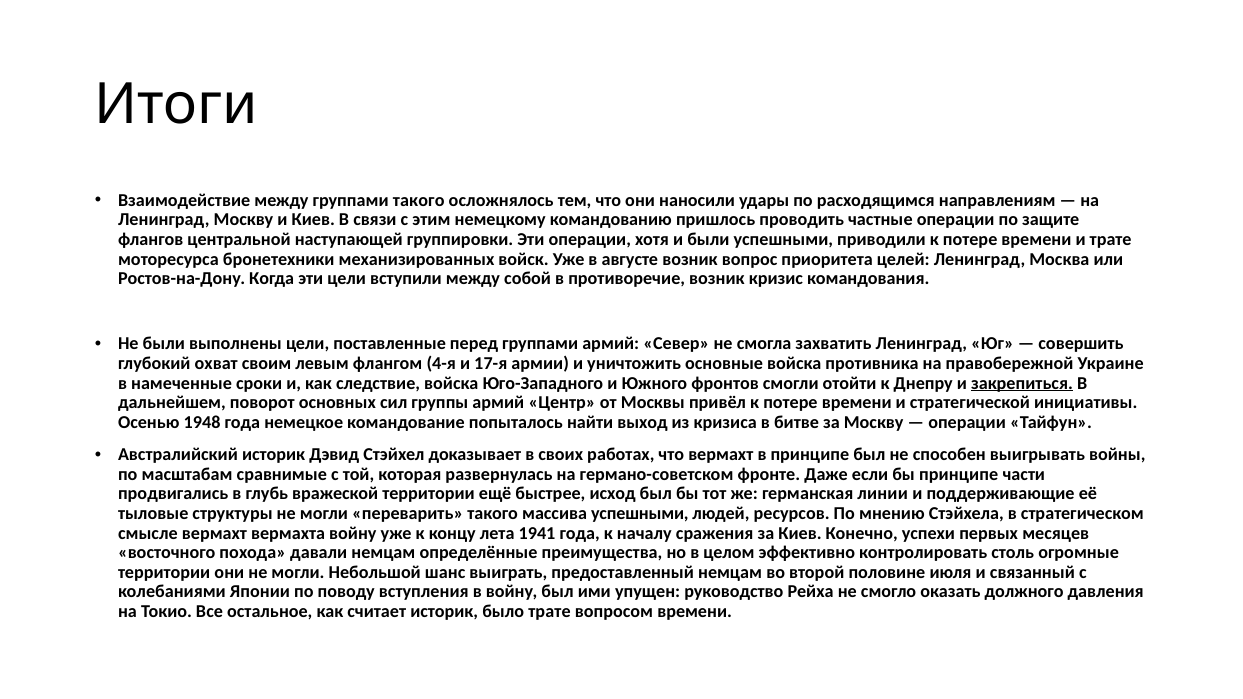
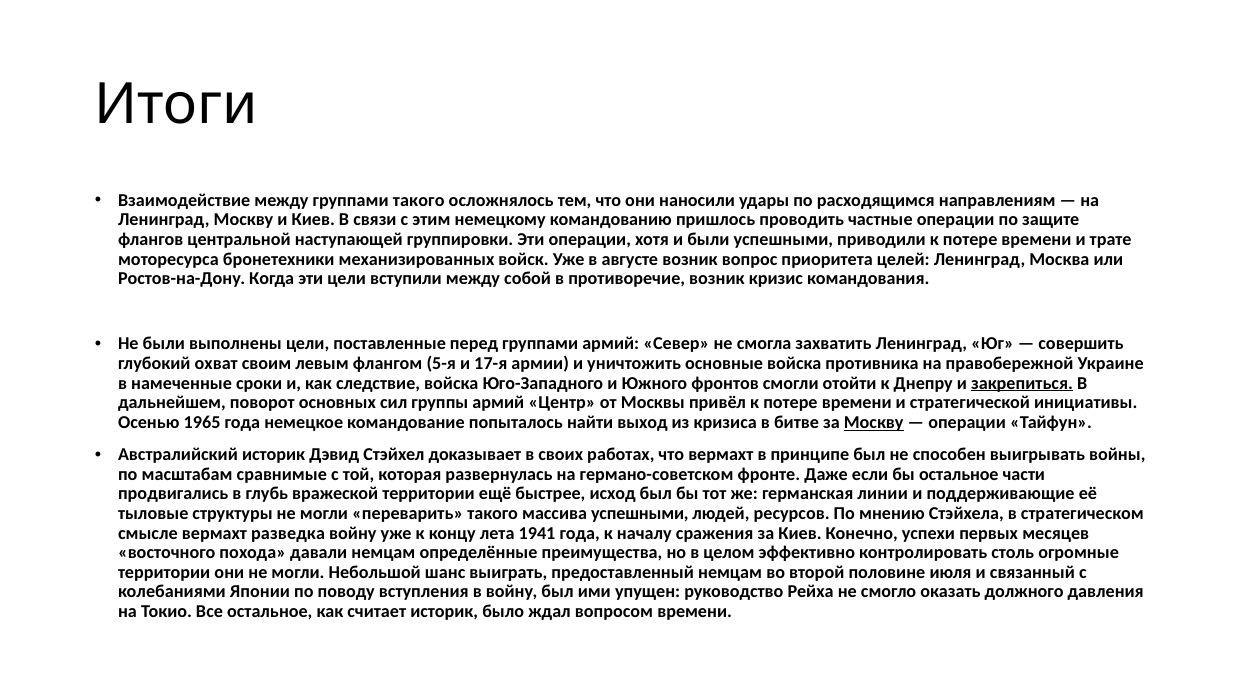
4-я: 4-я -> 5-я (441, 364)
1948: 1948 -> 1965 (202, 422)
Москву underline: none -> present (874, 422)
бы принципе: принципе -> остальное (959, 475)
вермахта: вермахта -> разведка (288, 533)
было трате: трате -> ждал (550, 612)
